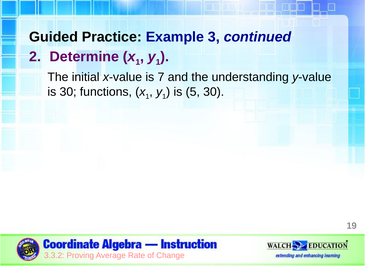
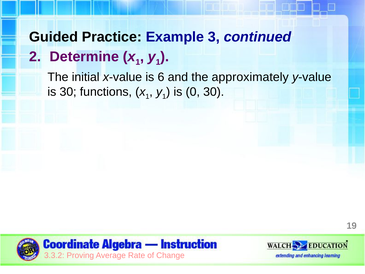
7: 7 -> 6 (161, 77)
understanding: understanding -> approximately (250, 77)
5: 5 -> 0 (193, 92)
